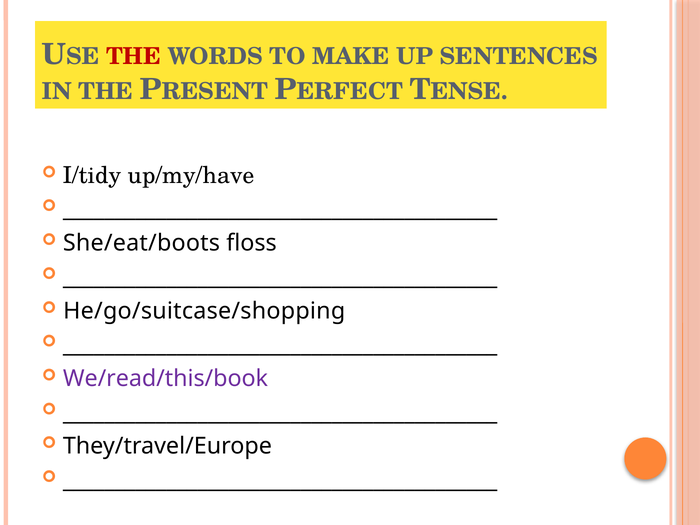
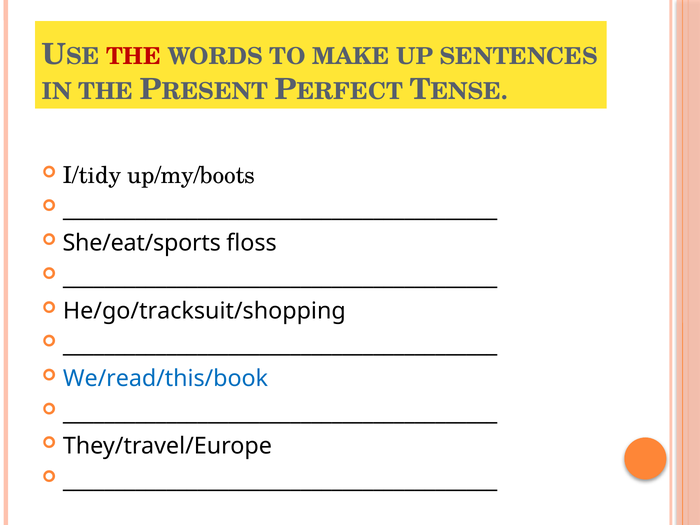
up/my/have: up/my/have -> up/my/boots (191, 175)
She/eat/boots: She/eat/boots -> She/eat/sports (142, 243)
He/go/suitcase/shopping: He/go/suitcase/shopping -> He/go/tracksuit/shopping (204, 311)
We/read/this/book colour: purple -> blue (165, 378)
